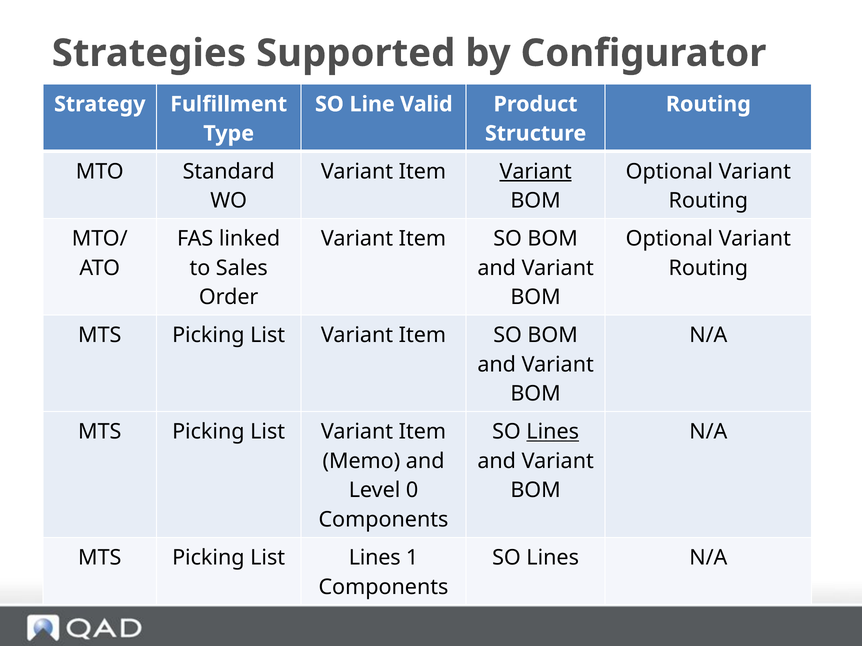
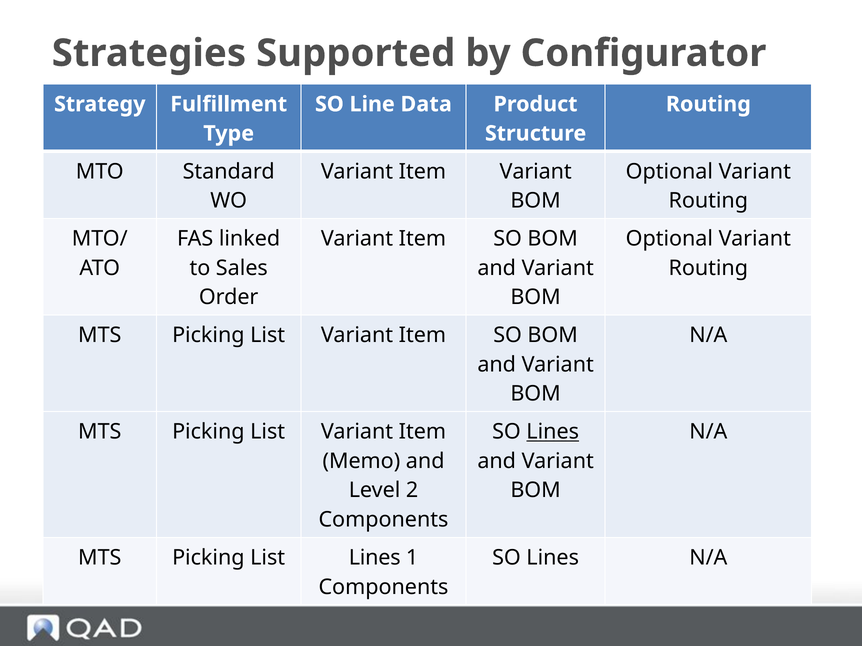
Valid: Valid -> Data (426, 104)
Variant underline: present -> none (536, 172)
0: 0 -> 2 (412, 491)
